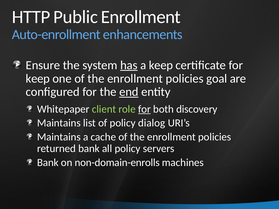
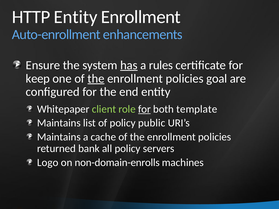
HTTP Public: Public -> Entity (76, 17)
a keep: keep -> rules (161, 65)
the underline: none -> present (96, 79)
end underline: present -> none (129, 92)
discovery: discovery -> template (197, 109)
dialog: dialog -> public (152, 123)
Bank: Bank -> Logo (48, 163)
